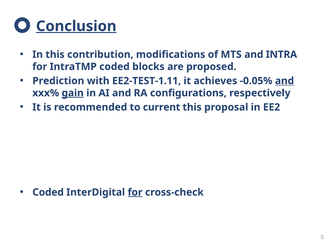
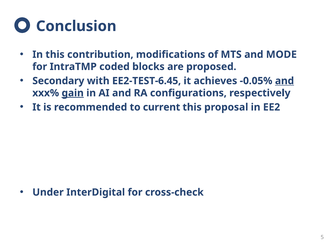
Conclusion underline: present -> none (76, 26)
INTRA: INTRA -> MODE (281, 55)
Prediction: Prediction -> Secondary (58, 81)
EE2-TEST-1.11: EE2-TEST-1.11 -> EE2-TEST-6.45 (147, 81)
Coded: Coded -> Under (48, 192)
for underline: present -> none (135, 192)
